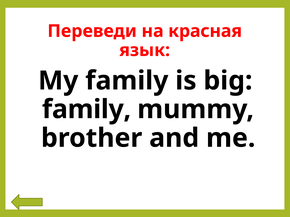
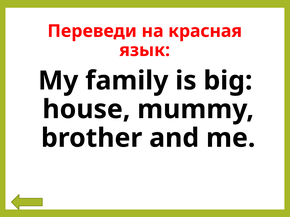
family: family -> house (86, 110)
